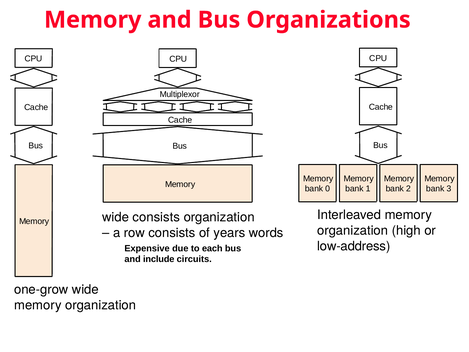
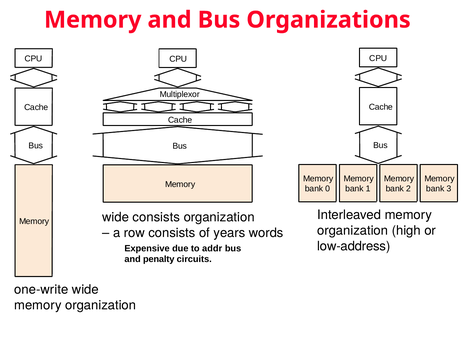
each: each -> addr (212, 248)
include: include -> penalty (159, 259)
one-grow: one-grow -> one-write (41, 289)
